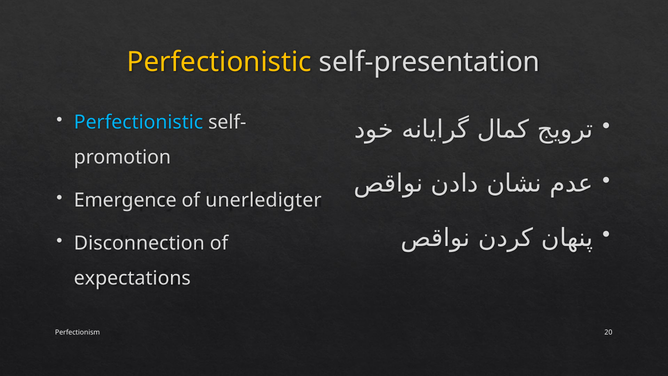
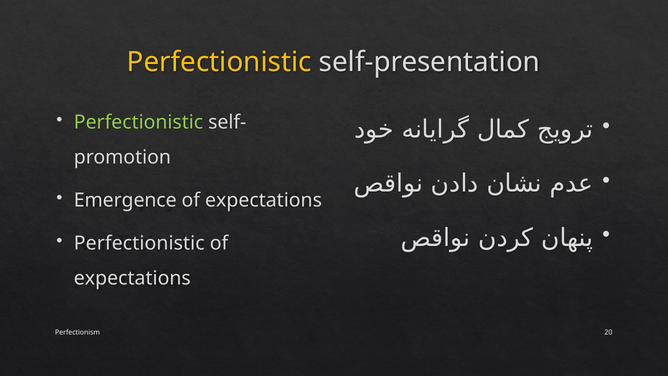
Perfectionistic colour: light blue -> light green (139, 122)
unerledigter: unerledigter -> expectations (264, 200)
Disconnection: Disconnection -> Perfectionistic (139, 243)
